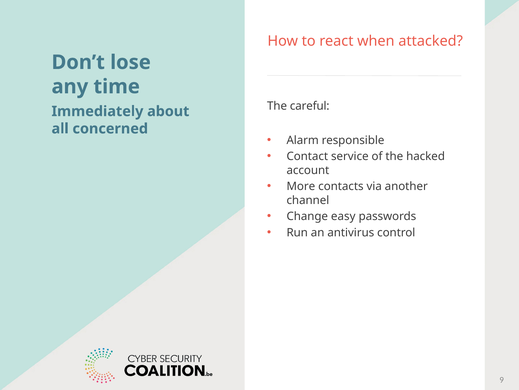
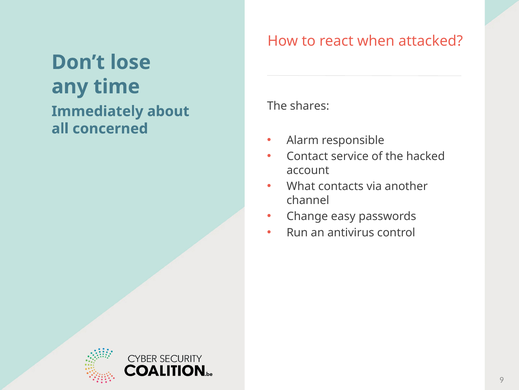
careful: careful -> shares (310, 106)
More: More -> What (301, 186)
